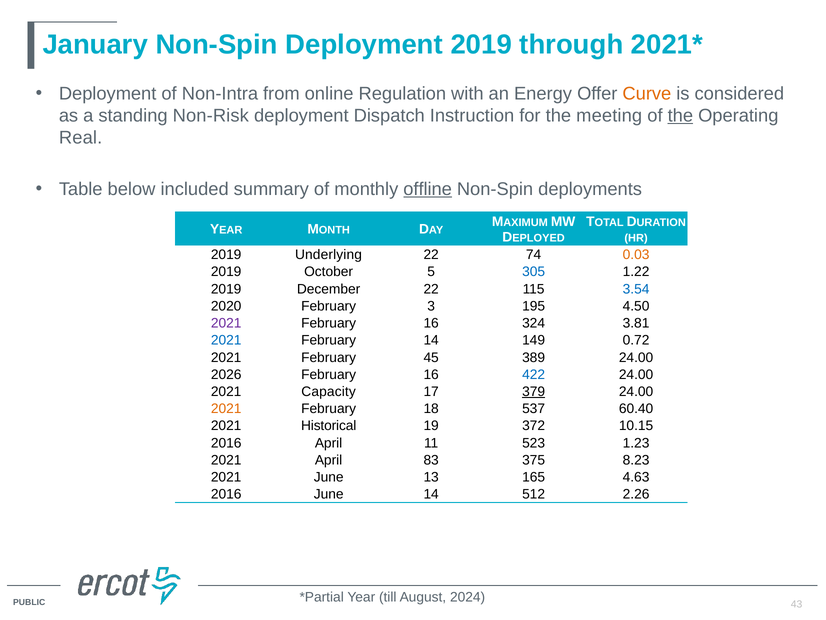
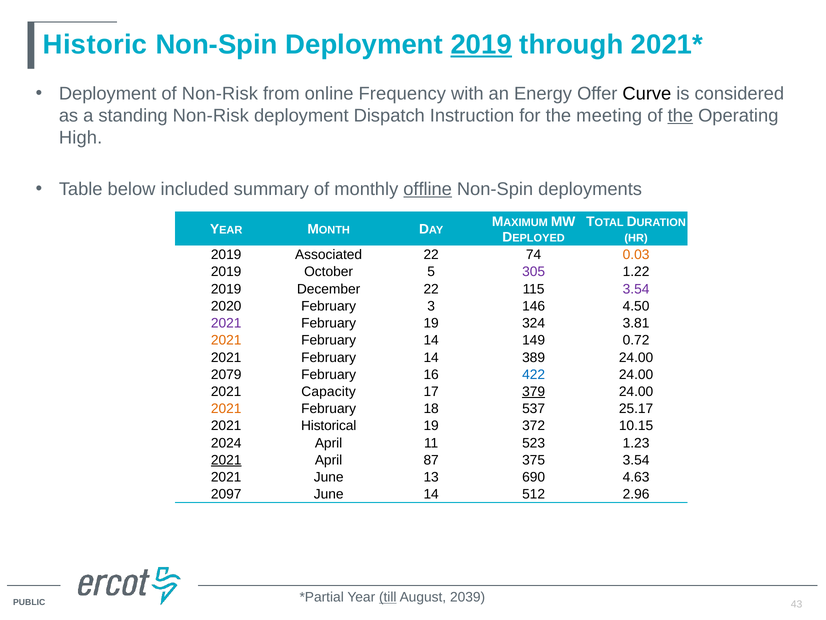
January: January -> Historic (95, 45)
2019 underline: none -> present (481, 45)
of Non-Intra: Non-Intra -> Non-Risk (220, 94)
Regulation: Regulation -> Frequency (402, 94)
Curve colour: orange -> black (647, 94)
Real: Real -> High (81, 138)
Underlying: Underlying -> Associated (329, 255)
305 colour: blue -> purple (534, 272)
3.54 colour: blue -> purple (636, 289)
195: 195 -> 146 (534, 306)
16: 16 -> 19 (431, 323)
2021 colour: blue -> orange (226, 340)
45: 45 -> 14 (431, 357)
2026: 2026 -> 2079 (226, 374)
60.40: 60.40 -> 25.17 (636, 408)
2016: 2016 -> 2024 (226, 443)
2021 underline: none -> present (226, 460)
83: 83 -> 87 (431, 460)
375 8.23: 8.23 -> 3.54 (636, 460)
165: 165 -> 690 (534, 477)
2016: 2016 -> 2097 (226, 494)
2.26: 2.26 -> 2.96 (636, 494)
till underline: none -> present (388, 597)
2024: 2024 -> 2039 (468, 597)
